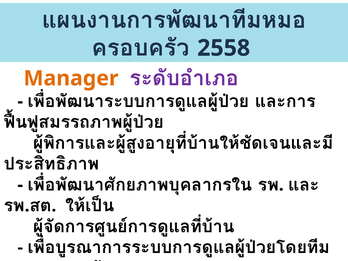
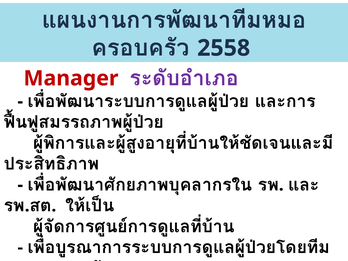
Manager colour: orange -> red (71, 78)
